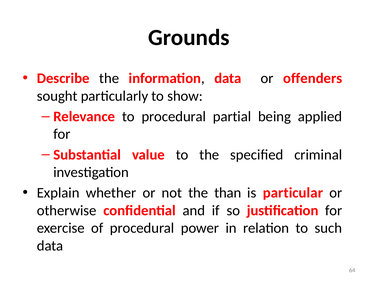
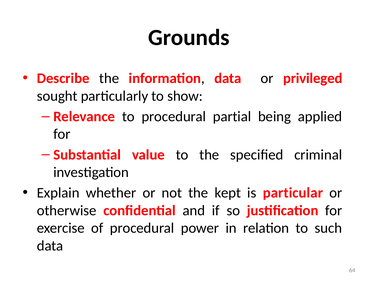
offenders: offenders -> privileged (313, 78)
than: than -> kept (228, 193)
